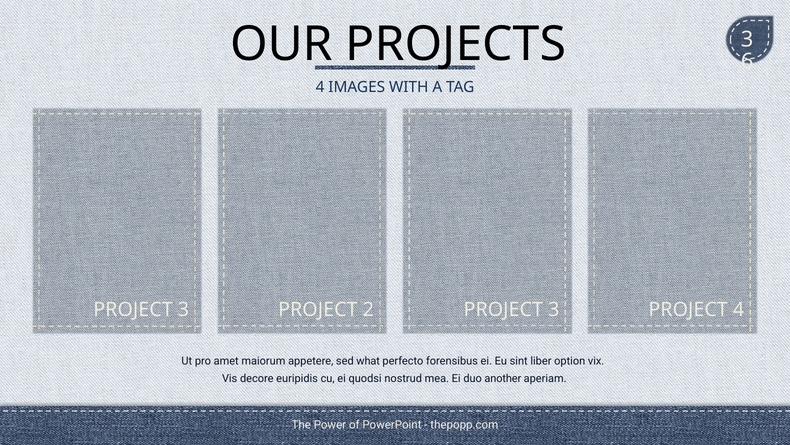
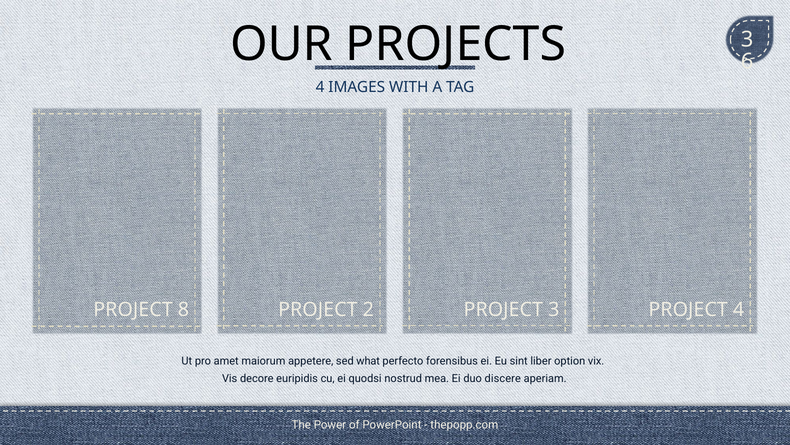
3: 3 -> 8 (184, 309)
another: another -> discere (503, 378)
